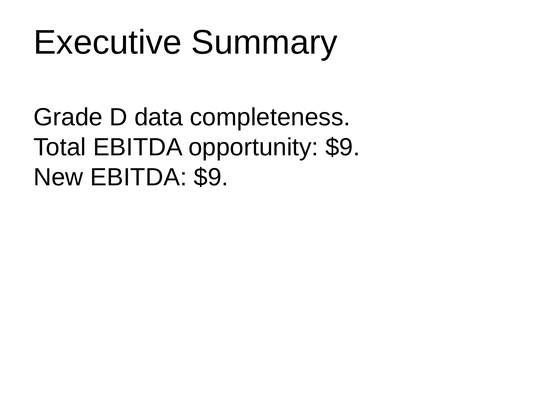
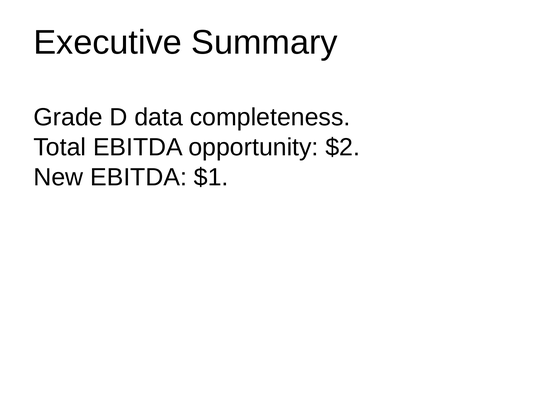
opportunity $9: $9 -> $2 (343, 147)
EBITDA $9: $9 -> $1 (211, 177)
